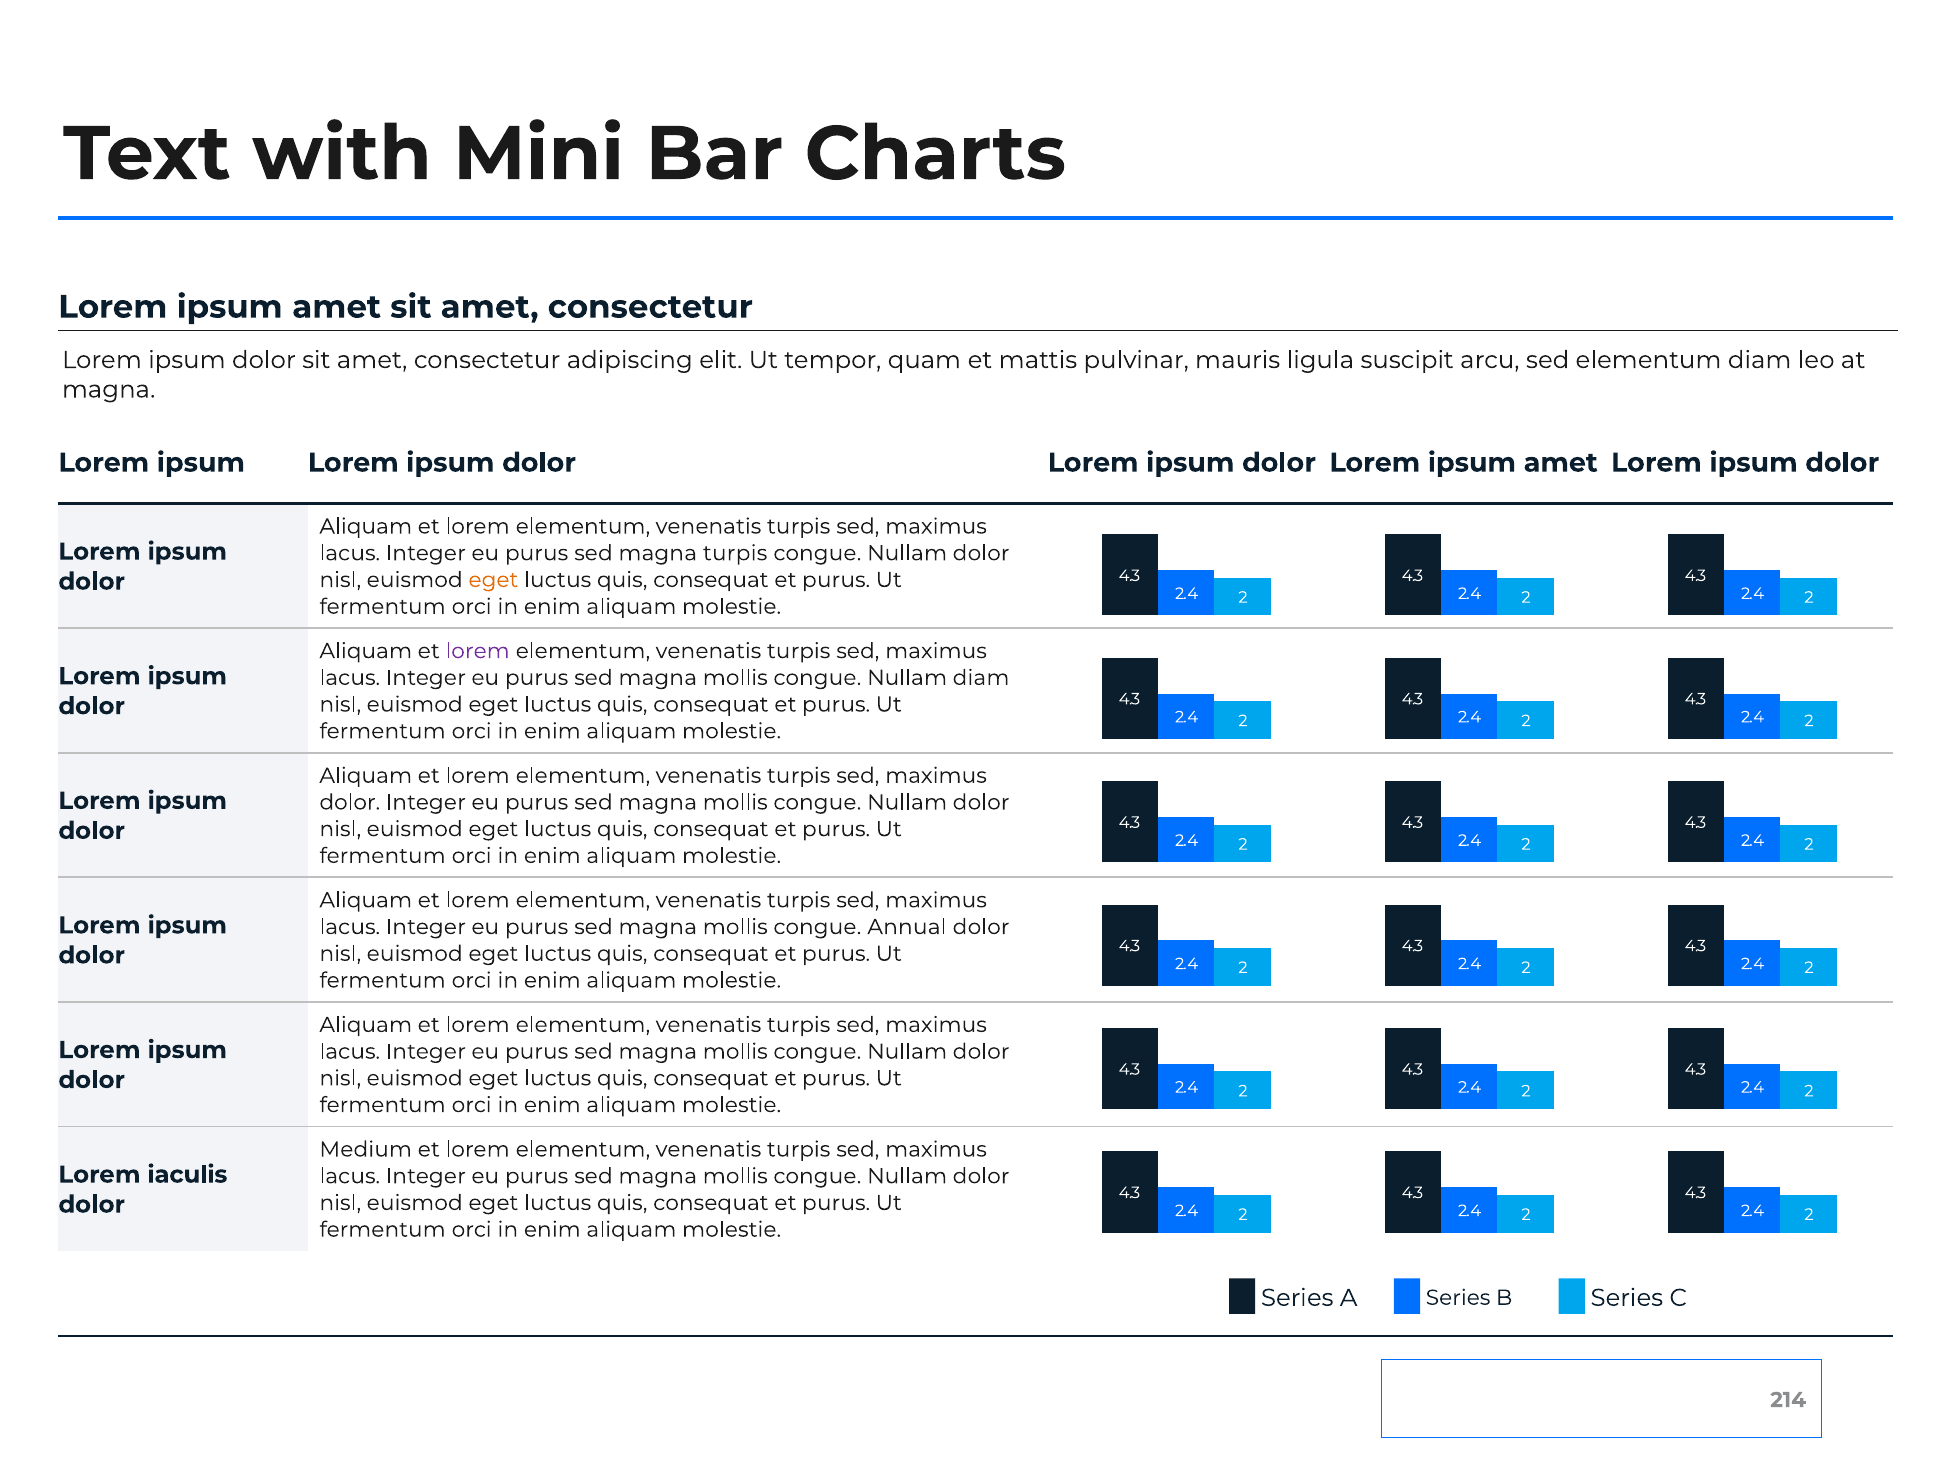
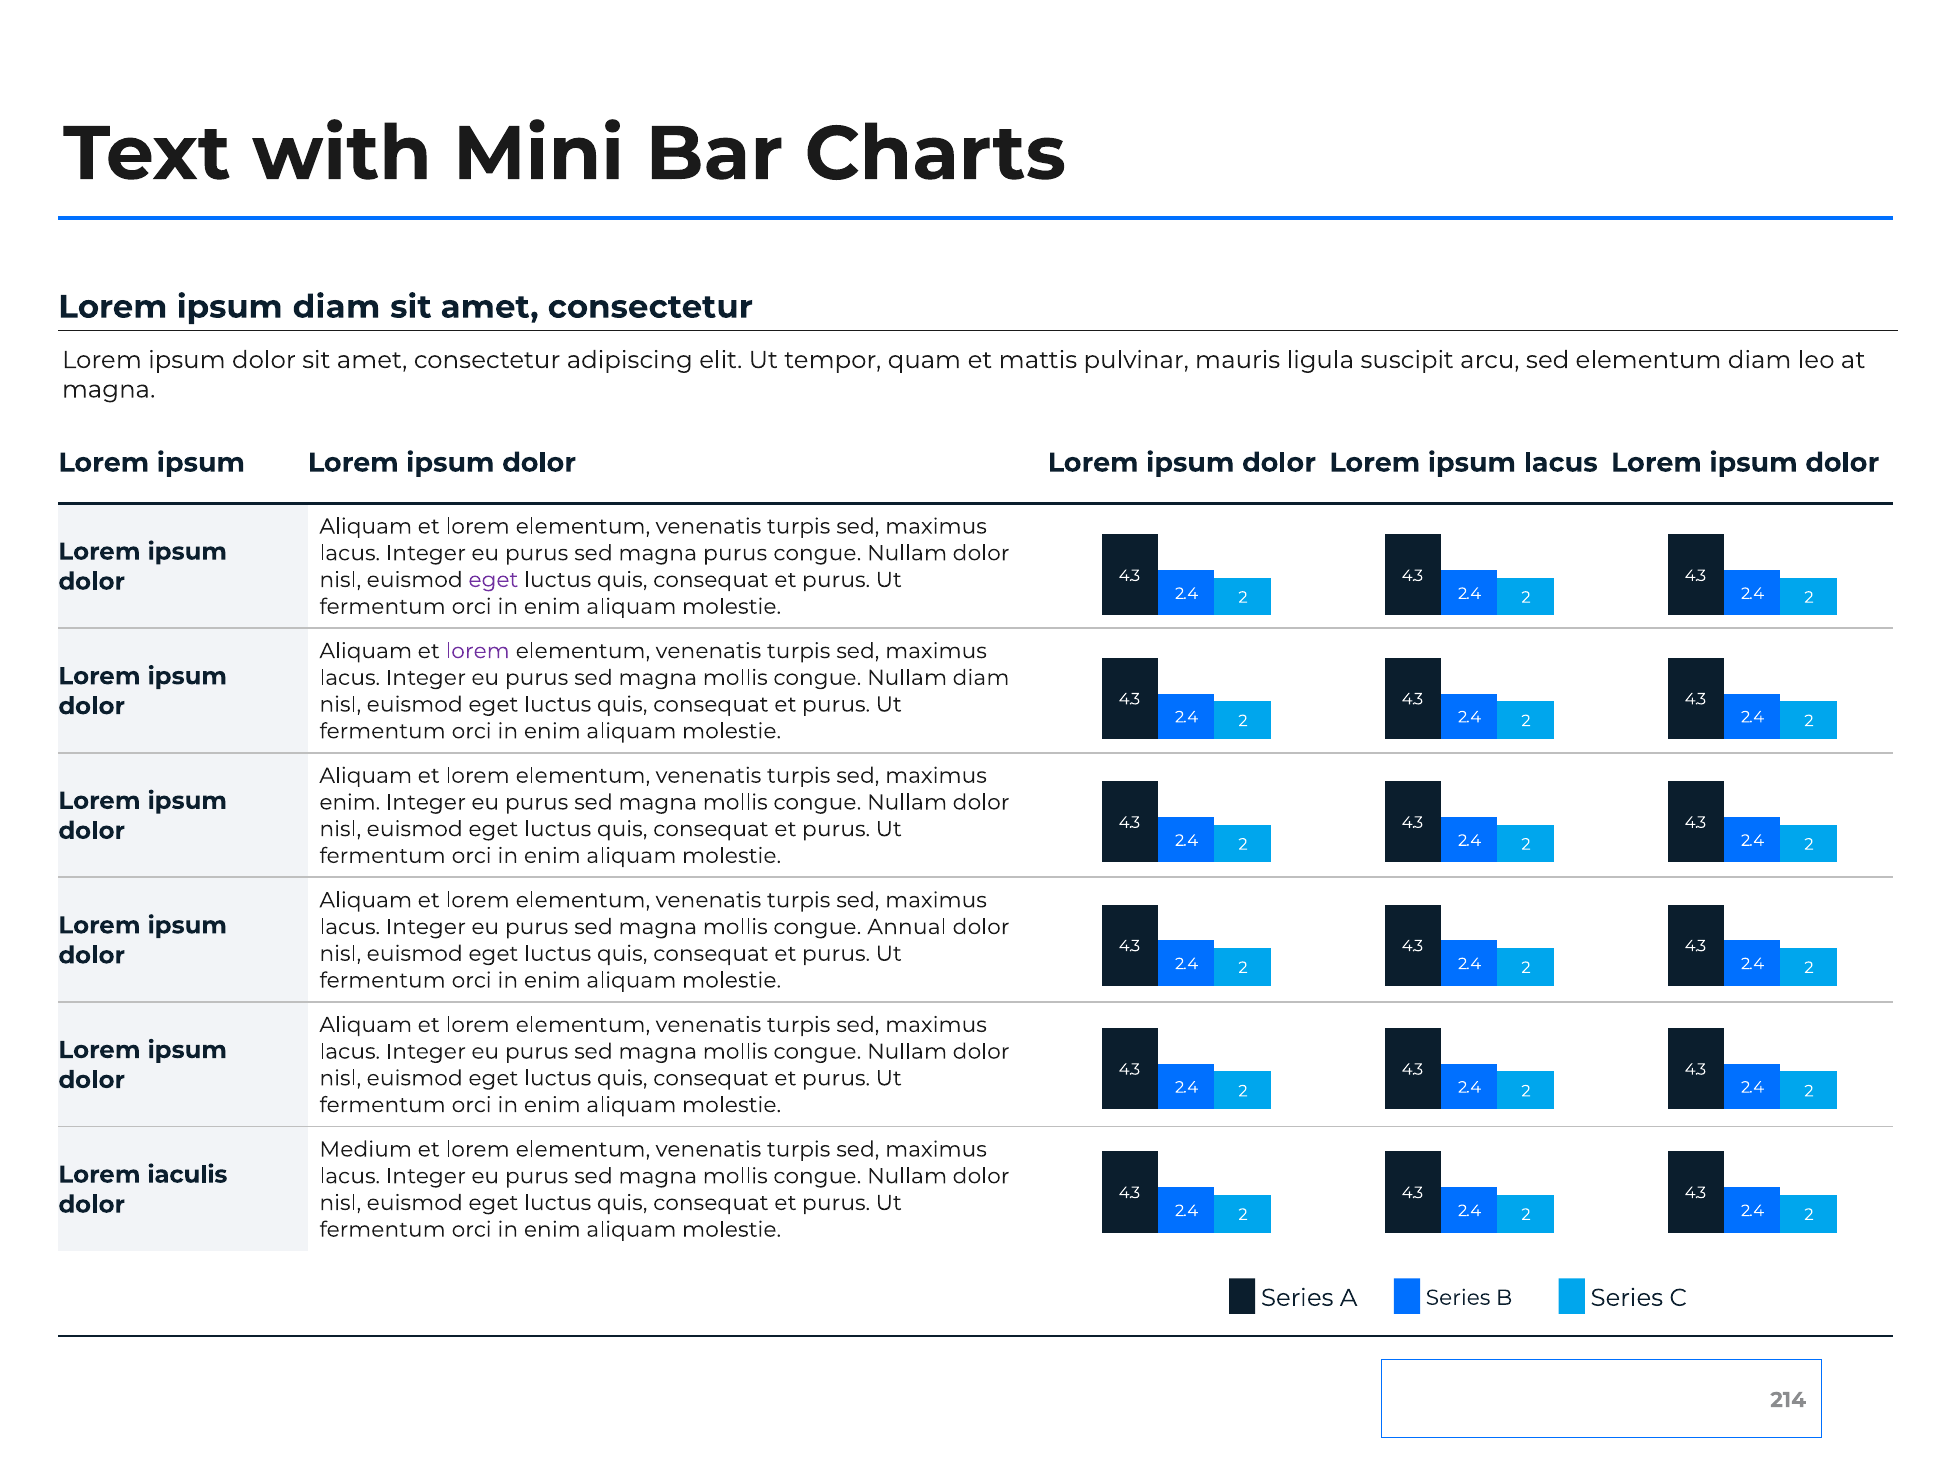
amet: amet -> diam (336, 307)
dolor Lorem ipsum amet: amet -> lacus (1561, 463)
magna turpis: turpis -> purus (735, 553)
eget colour: orange -> purple (493, 580)
dolor: dolor -> enim (350, 802)
